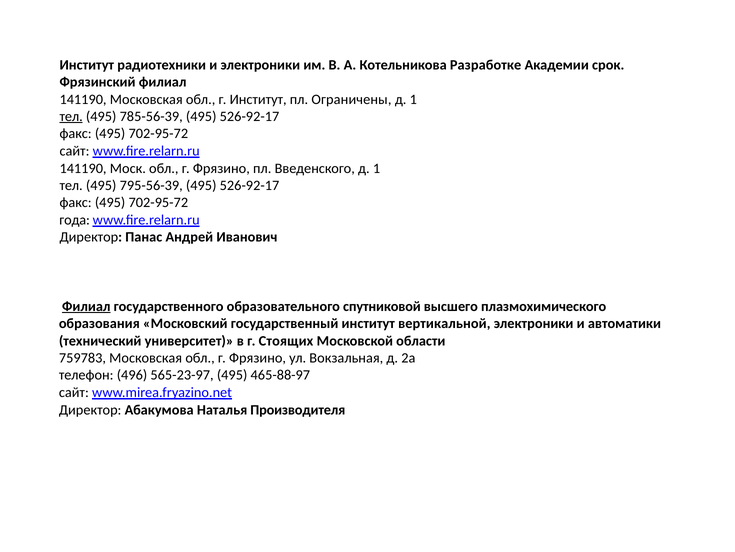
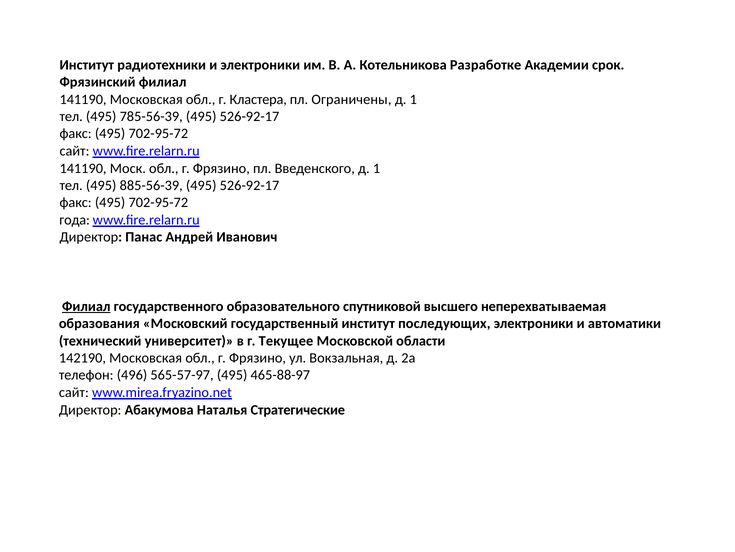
г Институт: Институт -> Кластера (258, 99)
тел underline: present -> none (71, 116)
795-56-39: 795-56-39 -> 885-56-39 (151, 185)
плазмохимического: плазмохимического -> неперехватываемая (544, 306)
вертикальной: вертикальной -> последующих (444, 323)
Стоящих: Стоящих -> Текущее (286, 340)
759783: 759783 -> 142190 (82, 358)
565-23-97: 565-23-97 -> 565-57-97 (182, 375)
Производителя: Производителя -> Стратегические (298, 409)
